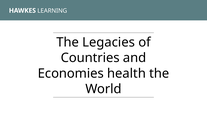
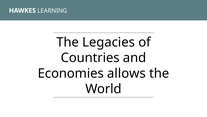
health: health -> allows (126, 73)
